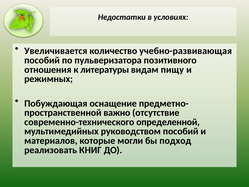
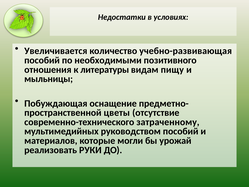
пульверизатора: пульверизатора -> необходимыми (108, 60)
режимных: режимных -> мыльницы (49, 79)
важно: важно -> цветы (117, 113)
определенной: определенной -> затраченному (168, 122)
подход: подход -> урожай (175, 141)
КНИГ: КНИГ -> РУКИ (90, 150)
